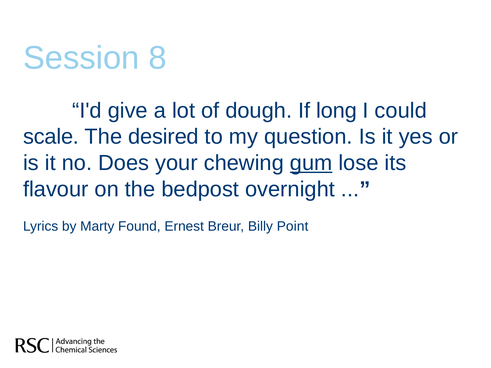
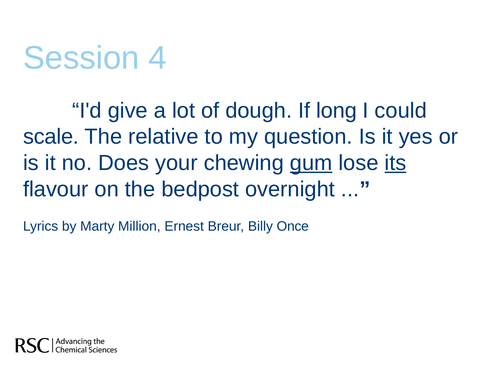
8: 8 -> 4 (158, 58)
desired: desired -> relative (163, 137)
its underline: none -> present (395, 163)
Found: Found -> Million (139, 226)
Point: Point -> Once (293, 226)
